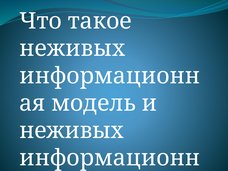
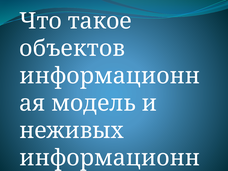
неживых: неживых -> объектов (72, 48)
